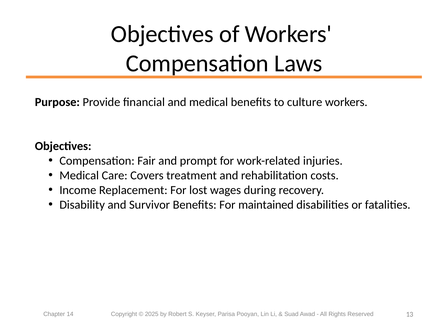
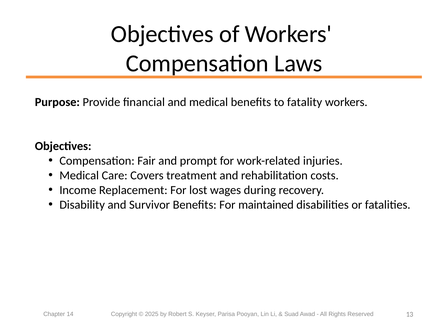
culture: culture -> fatality (305, 102)
